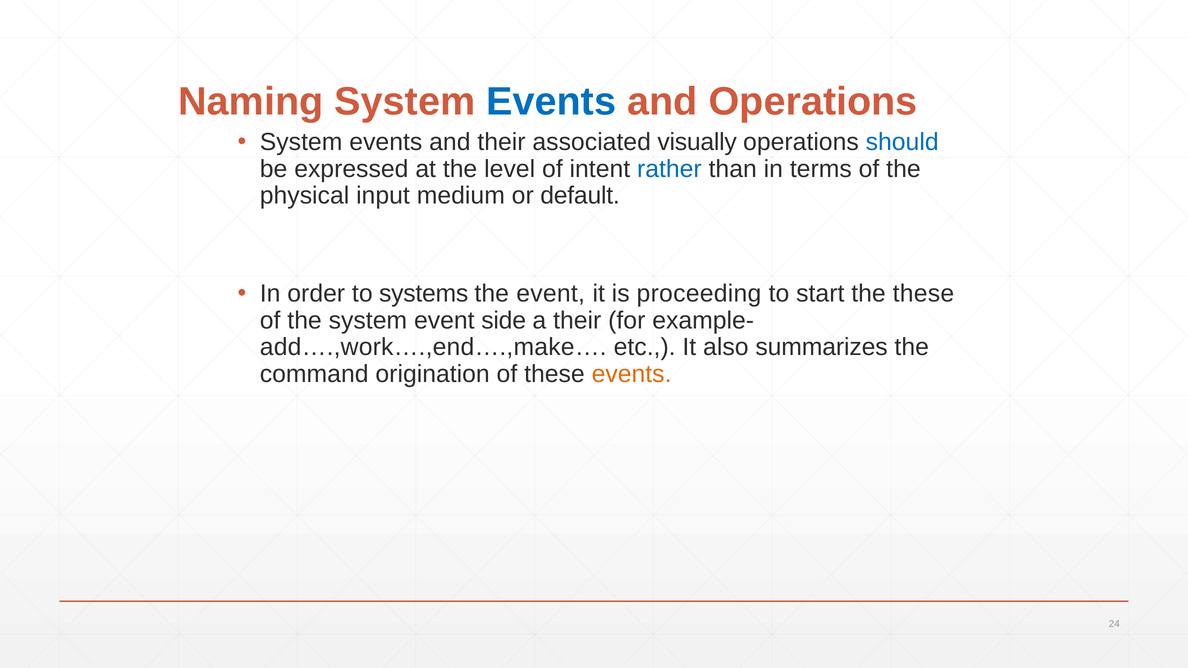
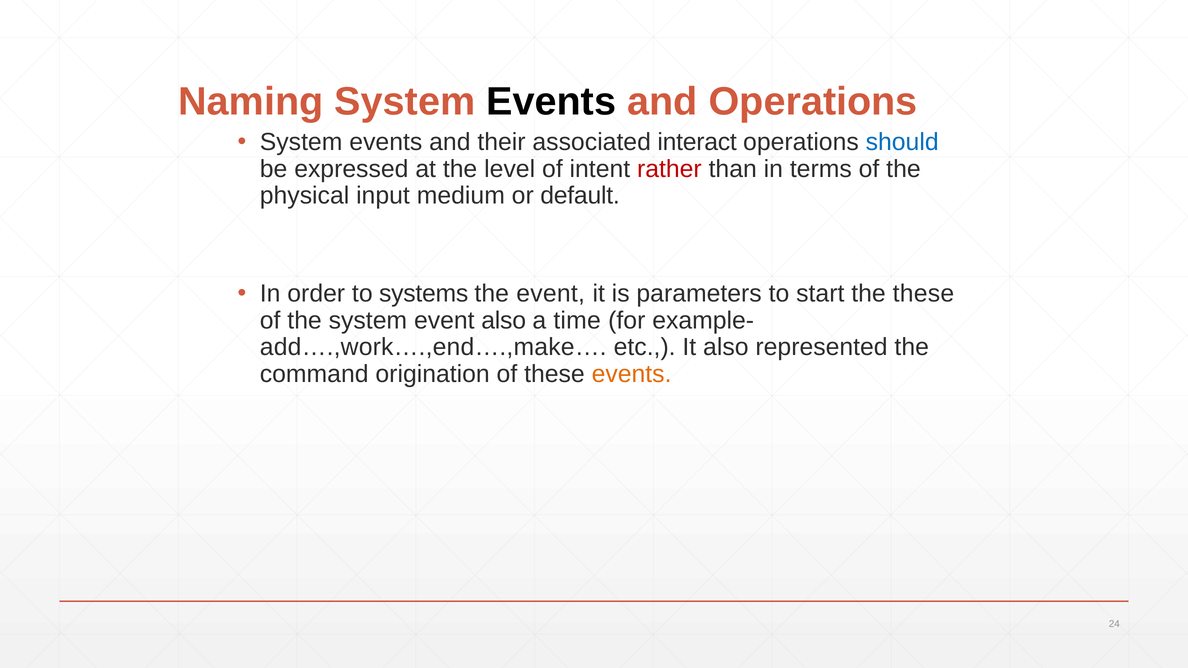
Events colour: blue -> black (551, 102)
visually: visually -> interact (697, 142)
rather colour: blue -> red (669, 169)
proceeding: proceeding -> parameters (699, 294)
event side: side -> also (504, 321)
a their: their -> time (577, 321)
summarizes: summarizes -> represented (822, 347)
